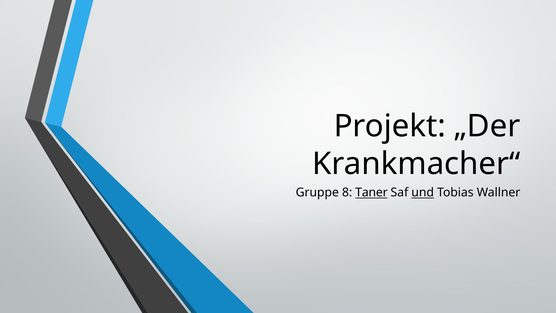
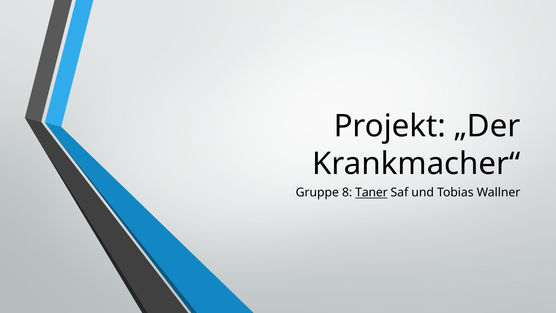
und underline: present -> none (423, 192)
